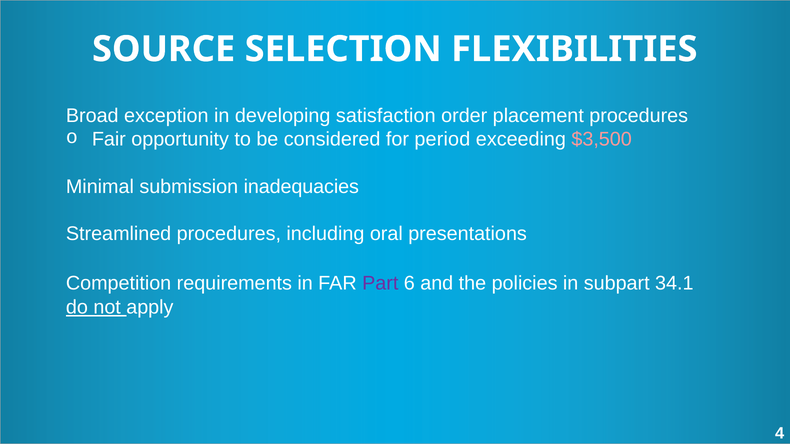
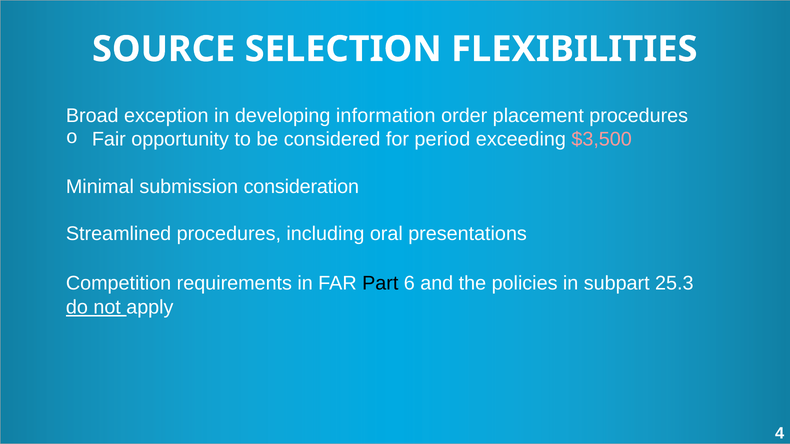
satisfaction: satisfaction -> information (386, 116)
inadequacies: inadequacies -> consideration (301, 187)
Part colour: purple -> black (380, 284)
34.1: 34.1 -> 25.3 (674, 284)
